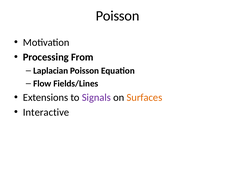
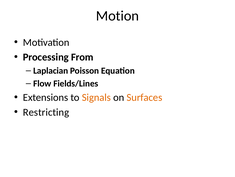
Poisson: Poisson -> Motion (117, 16)
Signals colour: purple -> orange (96, 97)
Interactive: Interactive -> Restricting (46, 112)
